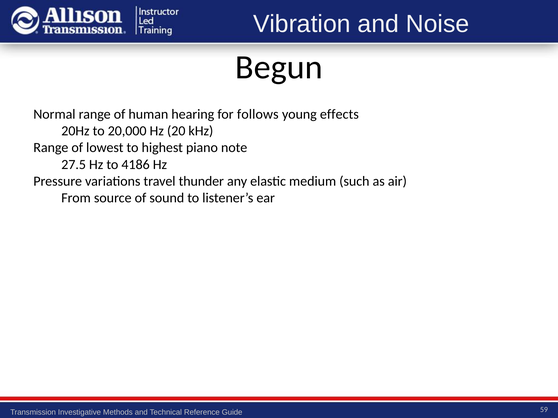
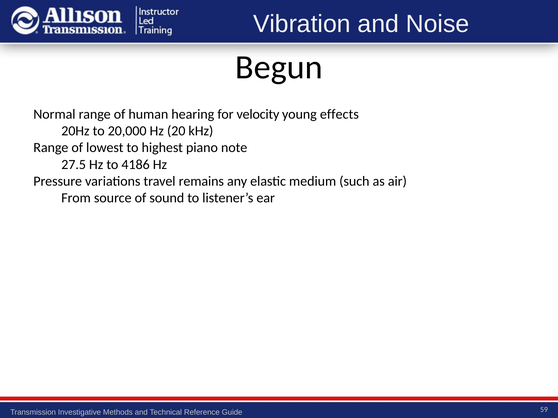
follows: follows -> velocity (258, 114)
thunder: thunder -> remains (201, 181)
